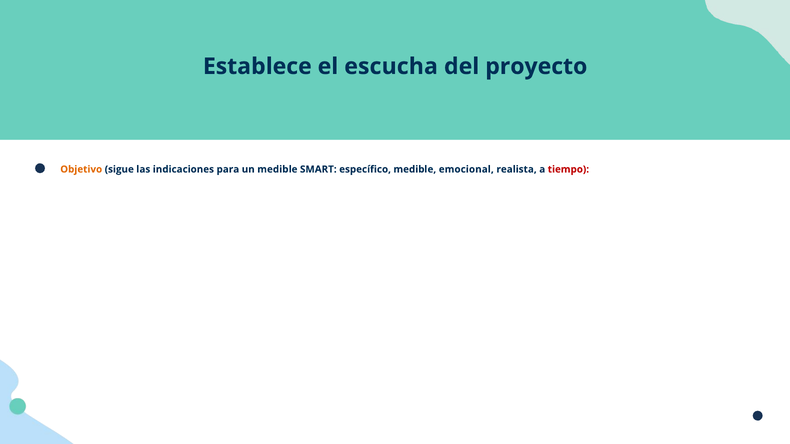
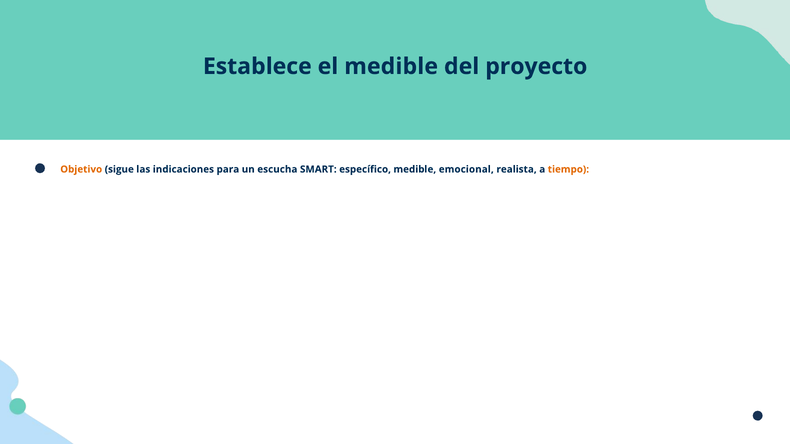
el escucha: escucha -> medible (391, 66)
un medible: medible -> escucha (277, 169)
tiempo colour: red -> orange (568, 169)
